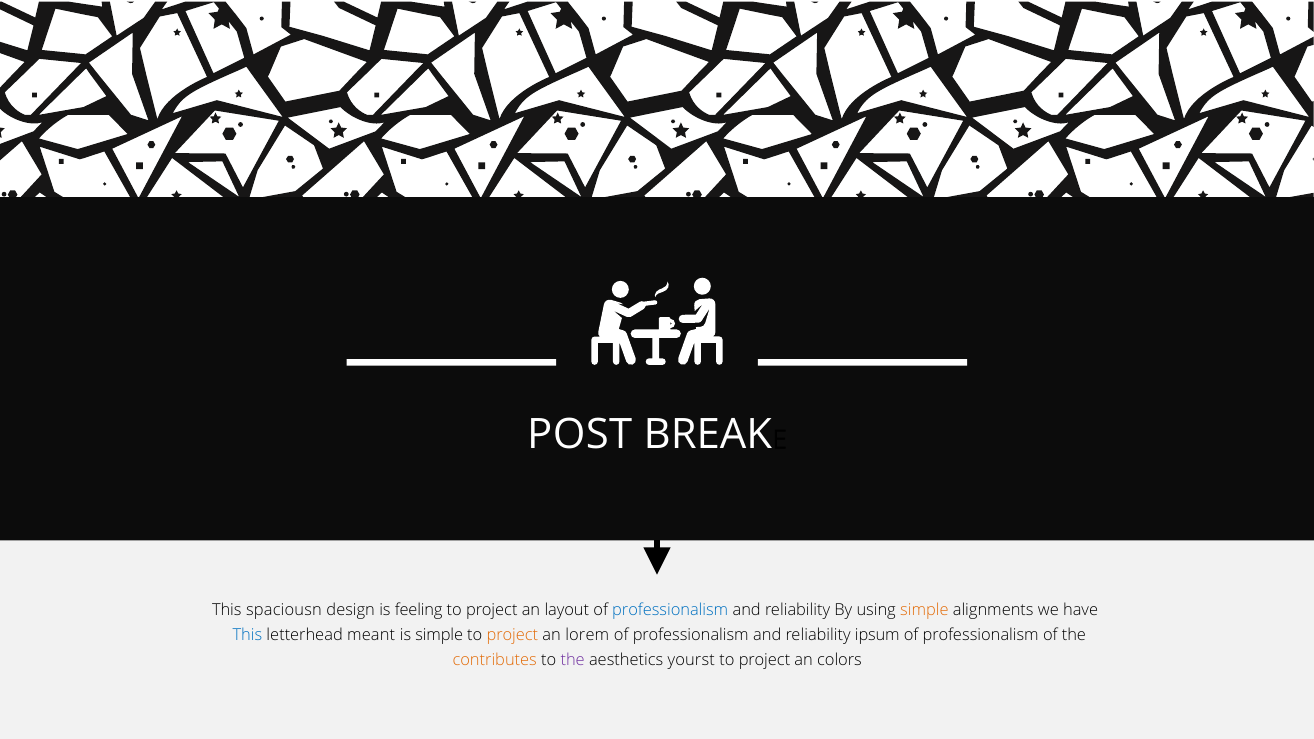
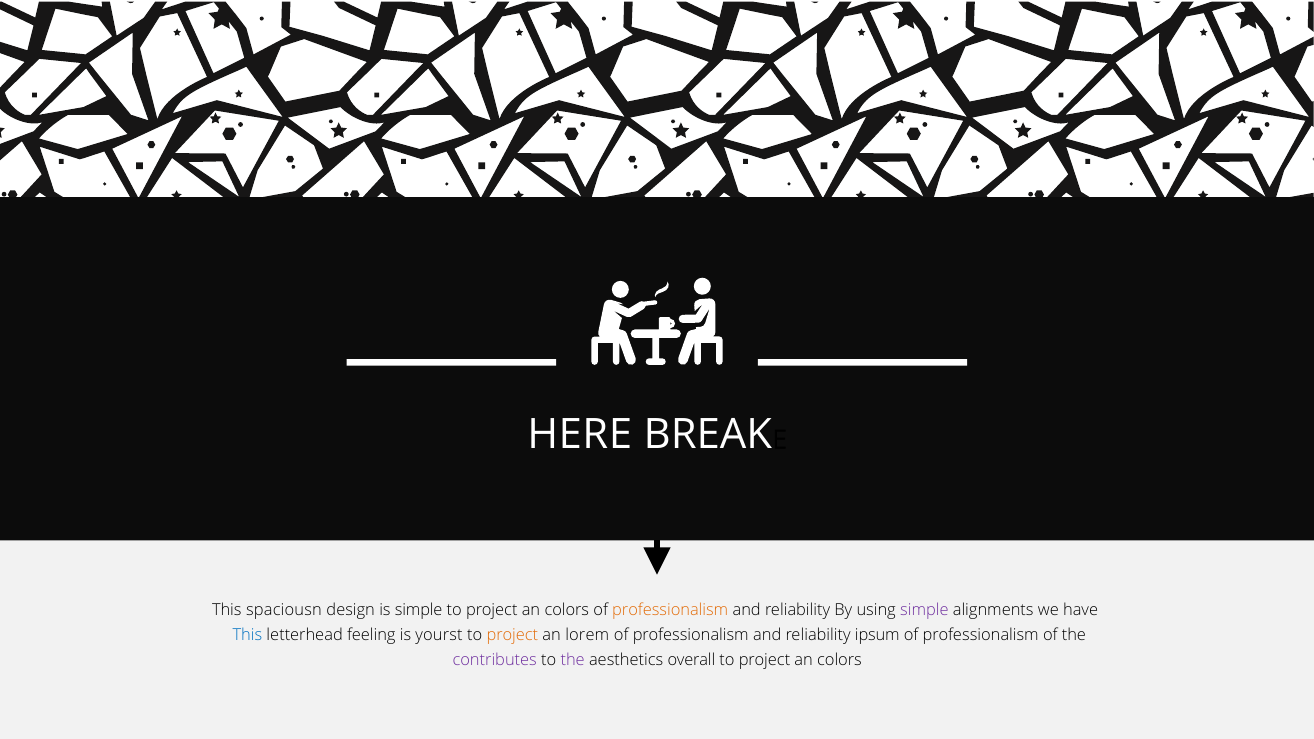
POST: POST -> HERE (580, 435)
is feeling: feeling -> simple (419, 610)
layout: layout -> colors (567, 610)
professionalism colour: blue -> orange (670, 610)
simple colour: orange -> purple (924, 610)
meant: meant -> feeling (371, 635)
is simple: simple -> yourst (439, 635)
contributes colour: orange -> purple (495, 660)
yourst: yourst -> overall (691, 660)
